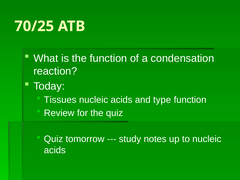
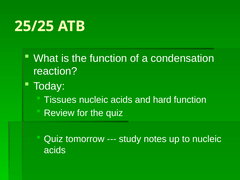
70/25: 70/25 -> 25/25 (34, 26)
type: type -> hard (162, 100)
